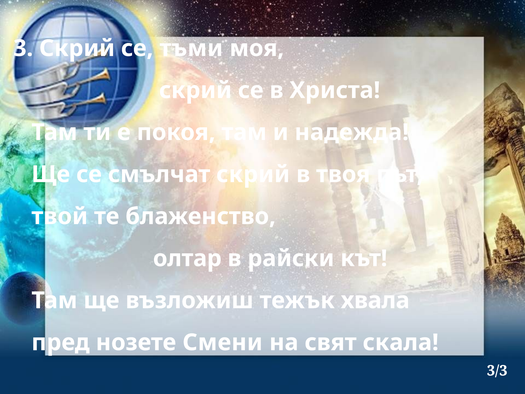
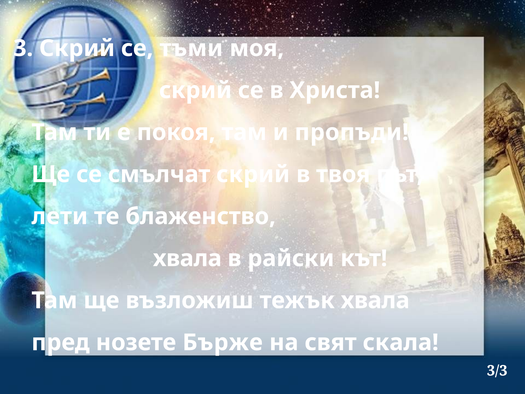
надежда: надежда -> пропъди (352, 132)
твой: твой -> лети (60, 216)
олтар: олтар -> хвала (187, 258)
Смени: Смени -> Бърже (223, 342)
